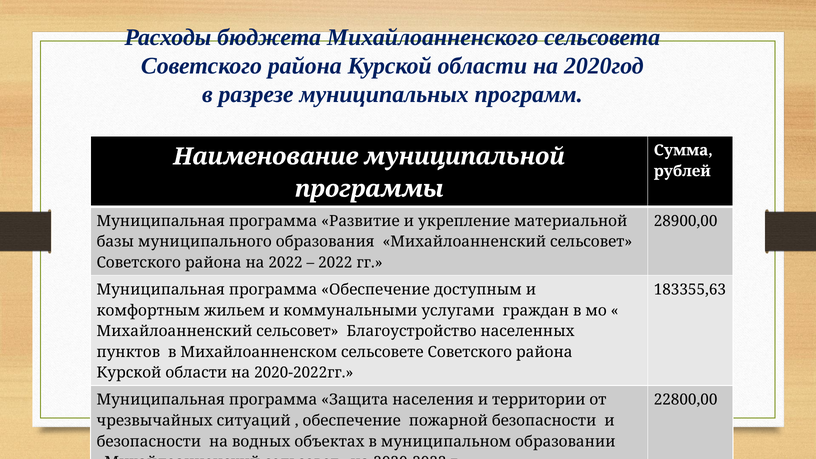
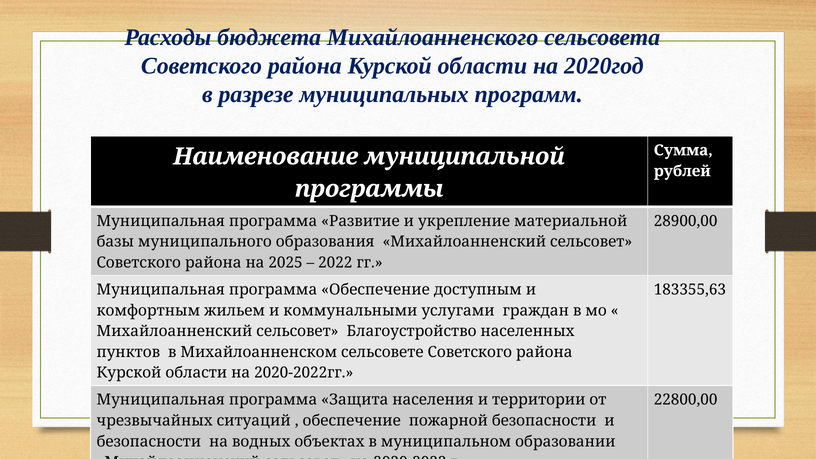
на 2022: 2022 -> 2025 (286, 263)
